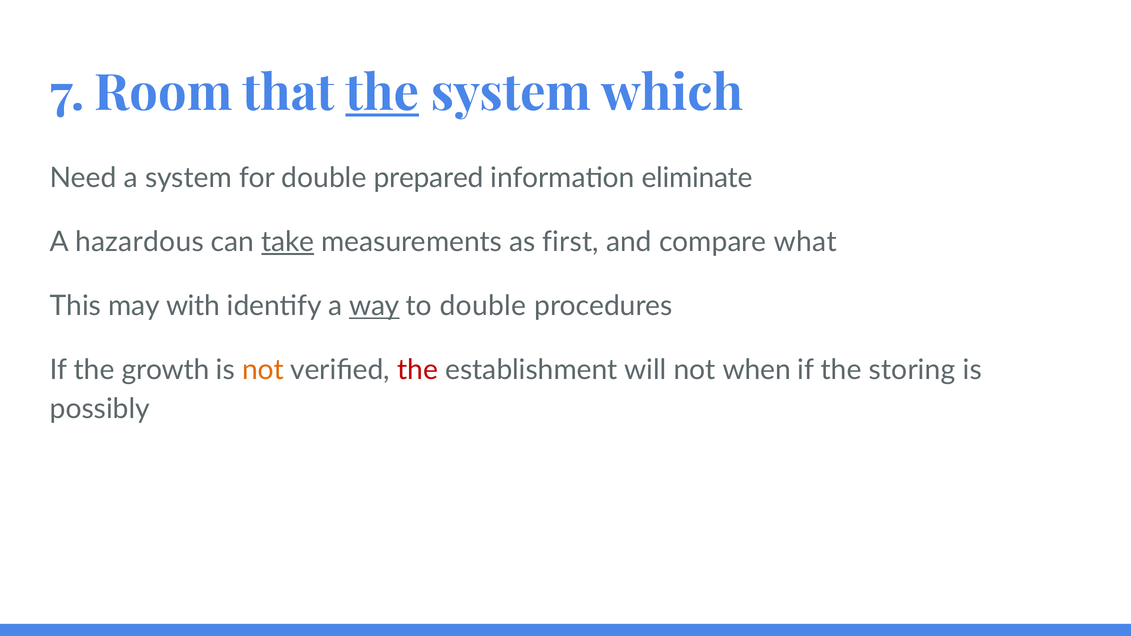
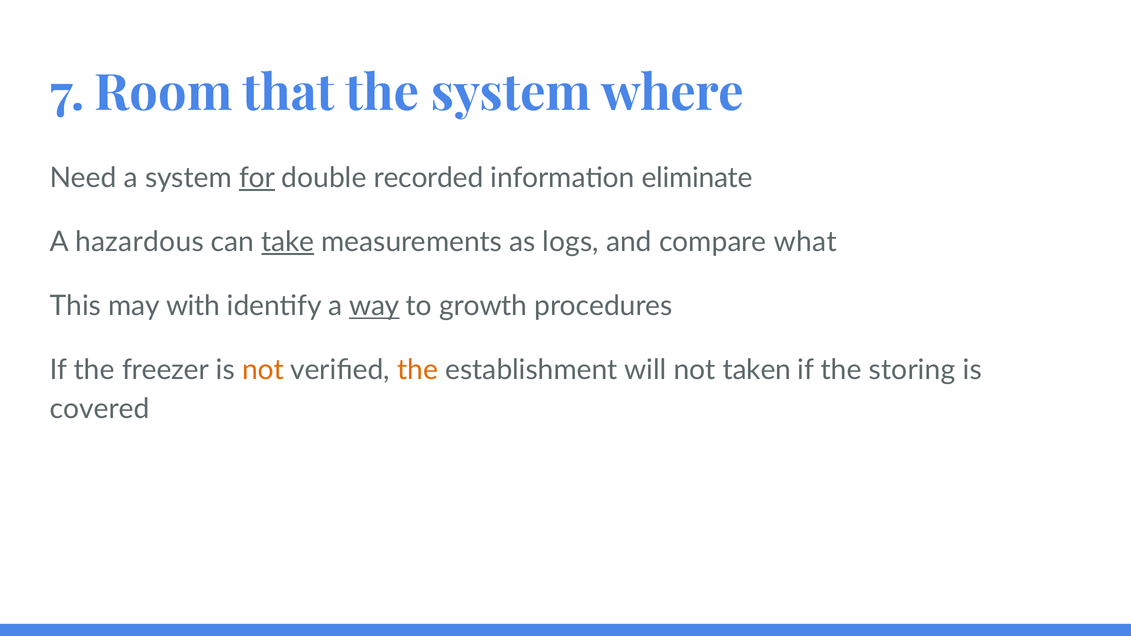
the underline: present -> none (382, 93)
which: which -> where (672, 93)
for underline: none -> present (257, 178)
prepared: prepared -> recorded (429, 178)
first: first -> logs (571, 242)
to double: double -> growth (483, 306)
growth: growth -> freezer (165, 370)
the colour: red -> orange (418, 370)
when: when -> taken (757, 370)
possibly: possibly -> covered (100, 409)
